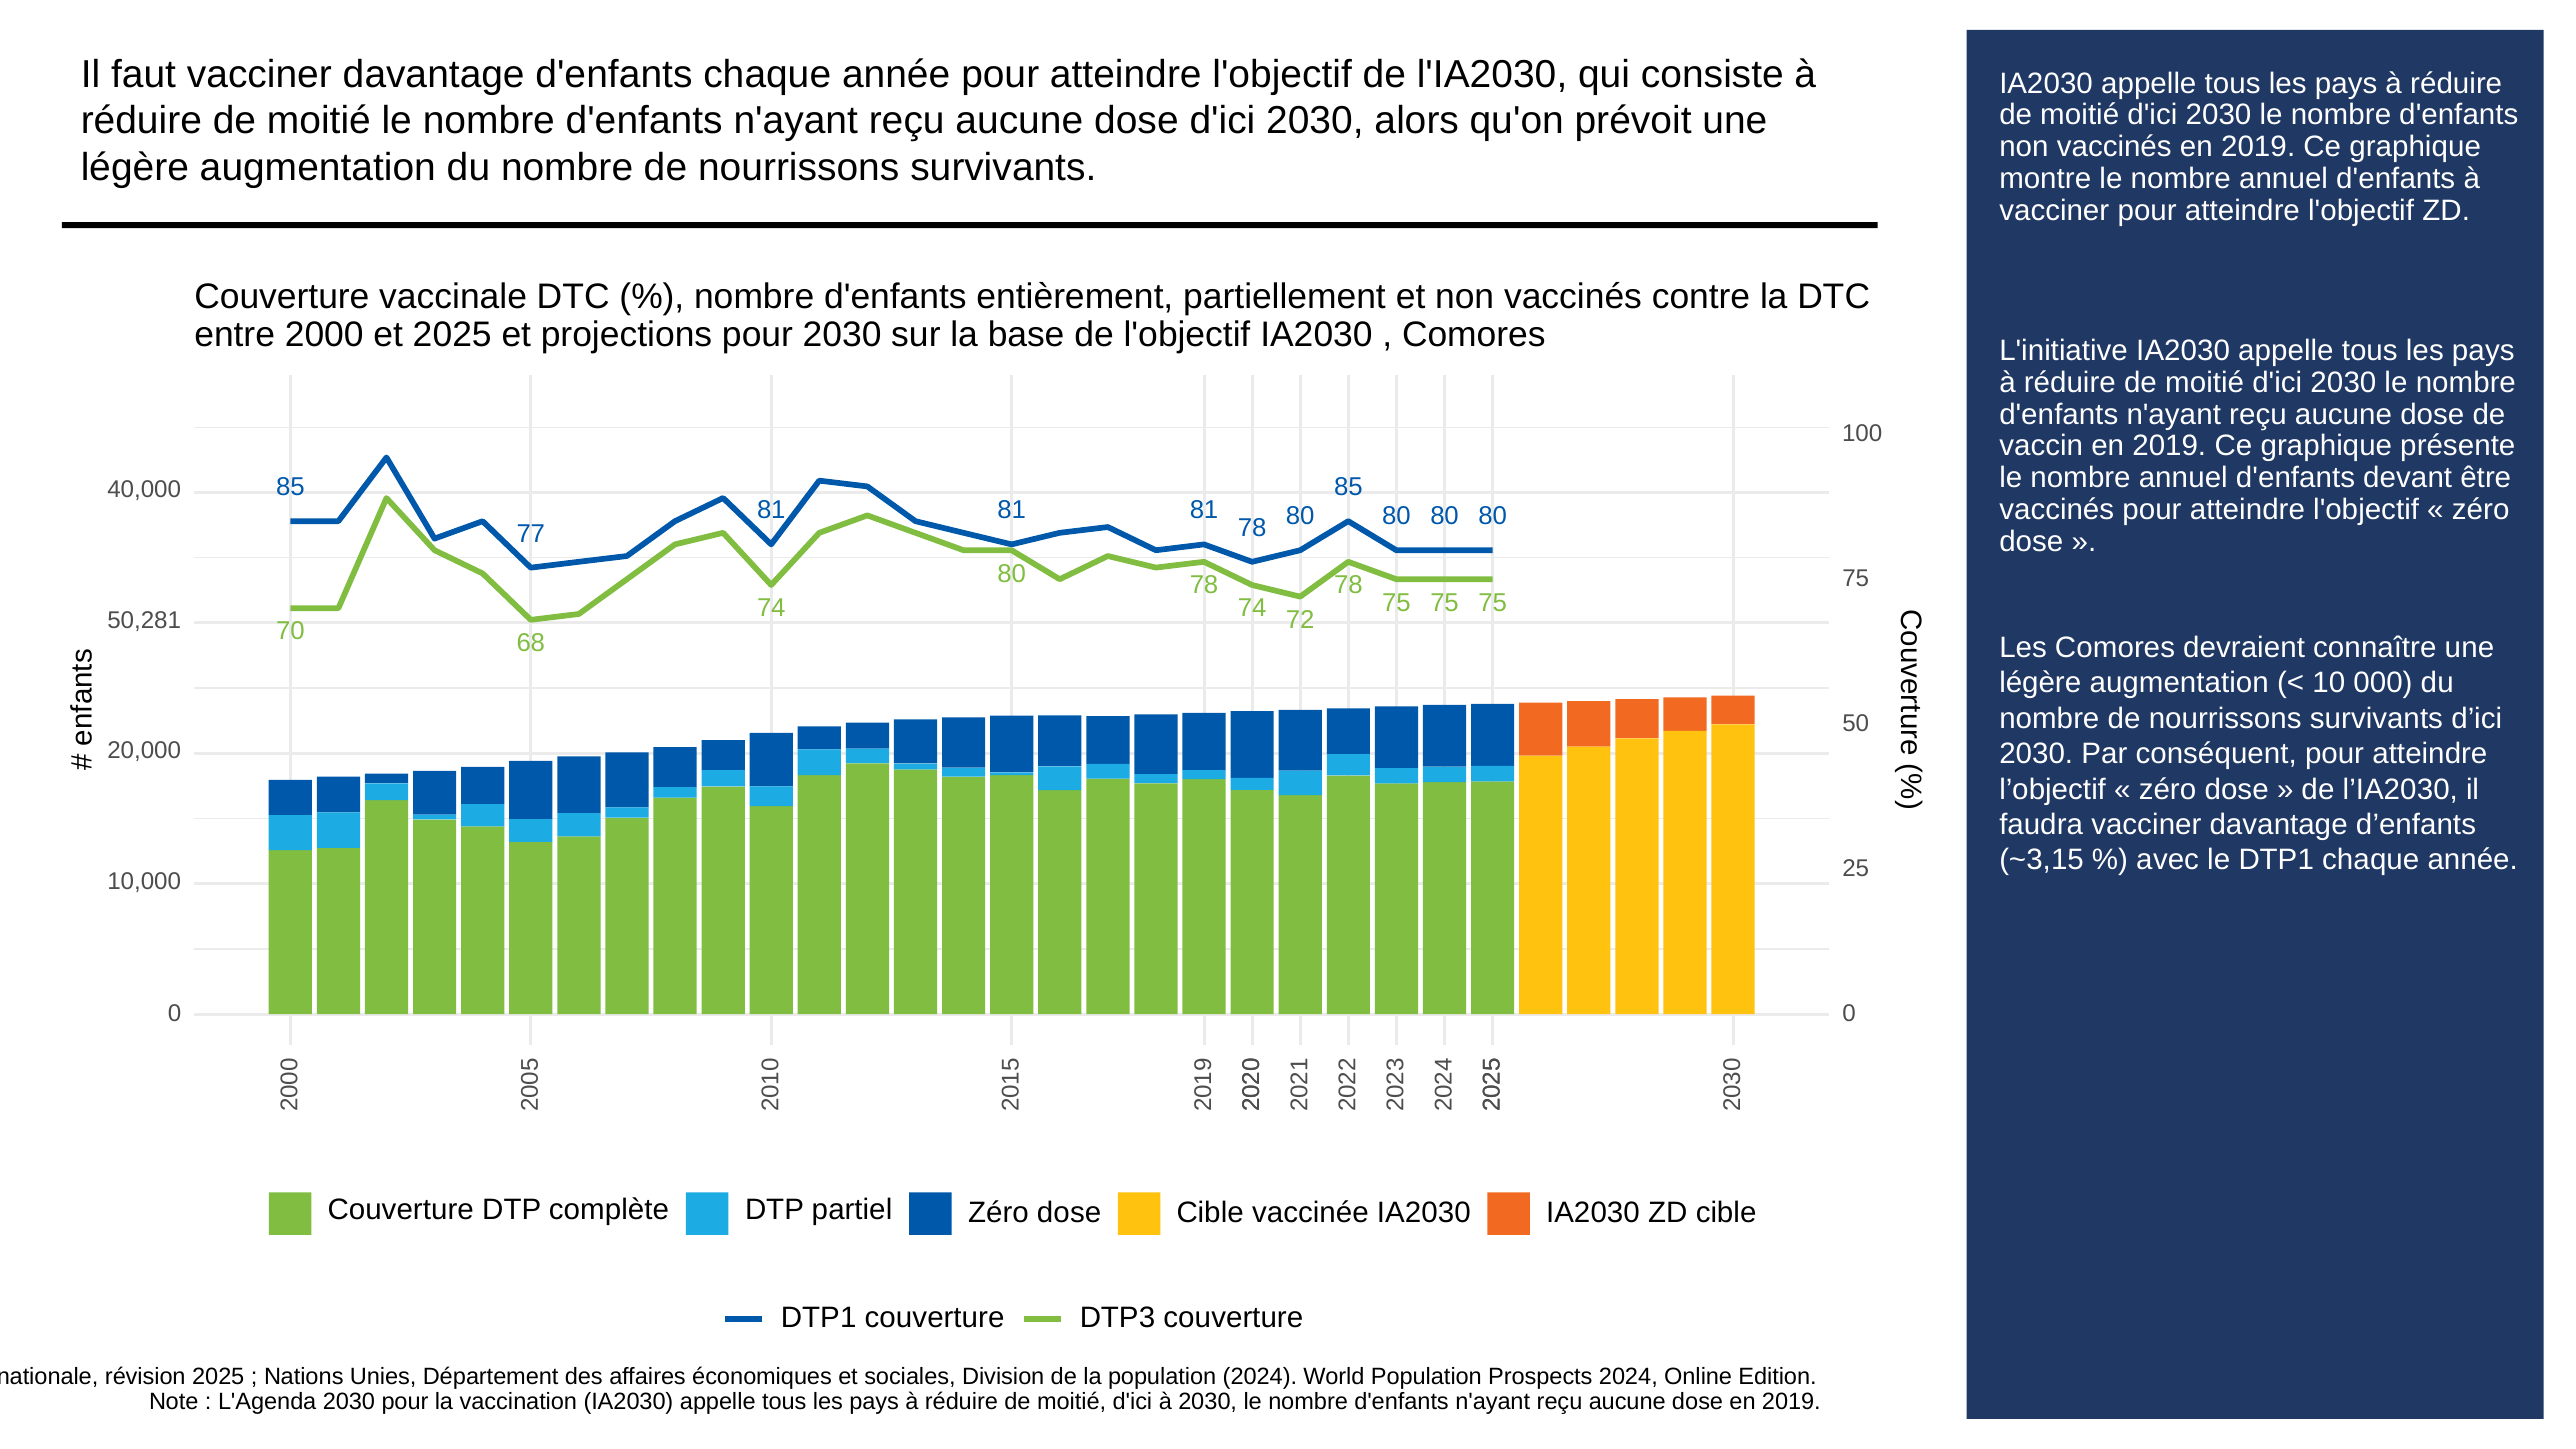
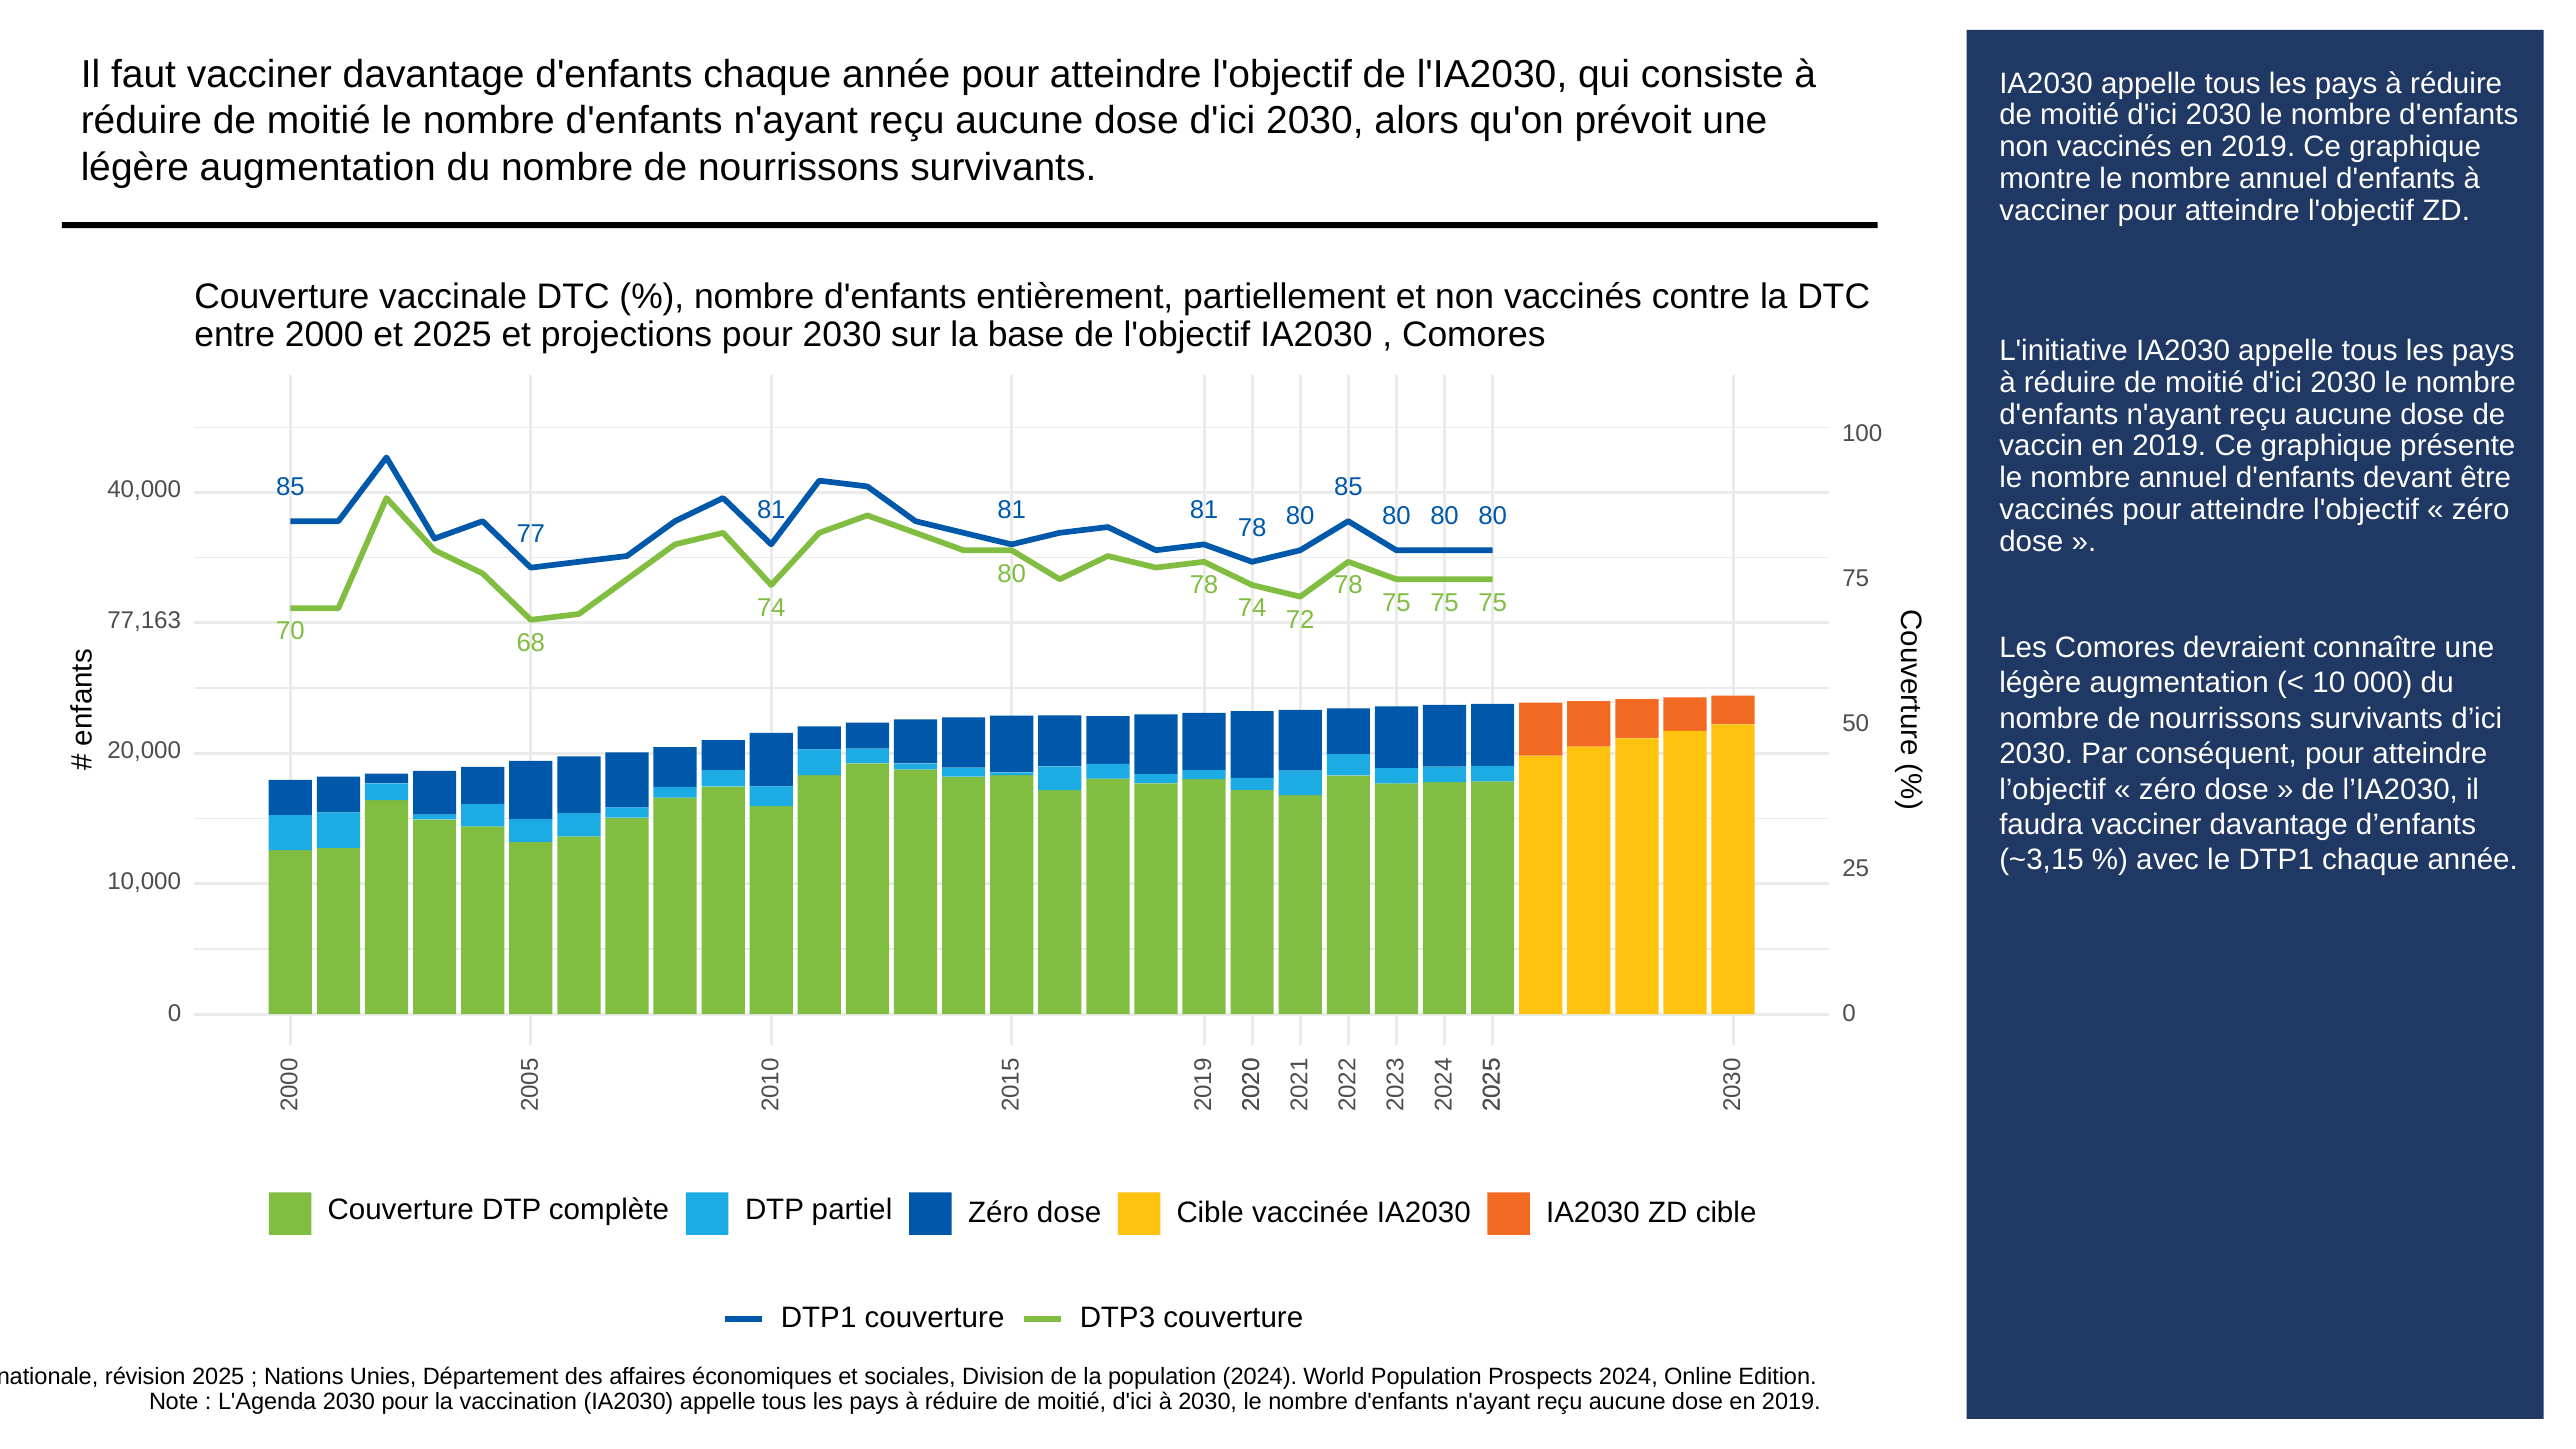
50,281: 50,281 -> 77,163 (144, 620)
